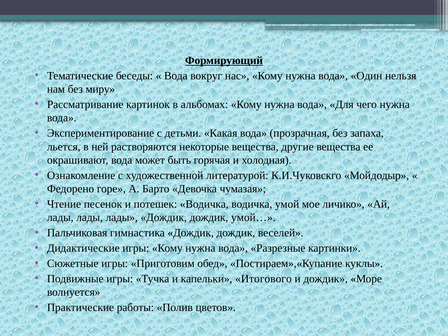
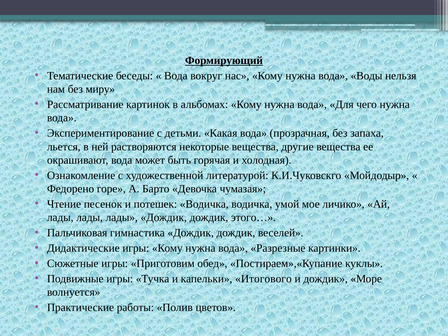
Один: Один -> Воды (367, 76)
умой…: умой… -> этого… (253, 218)
